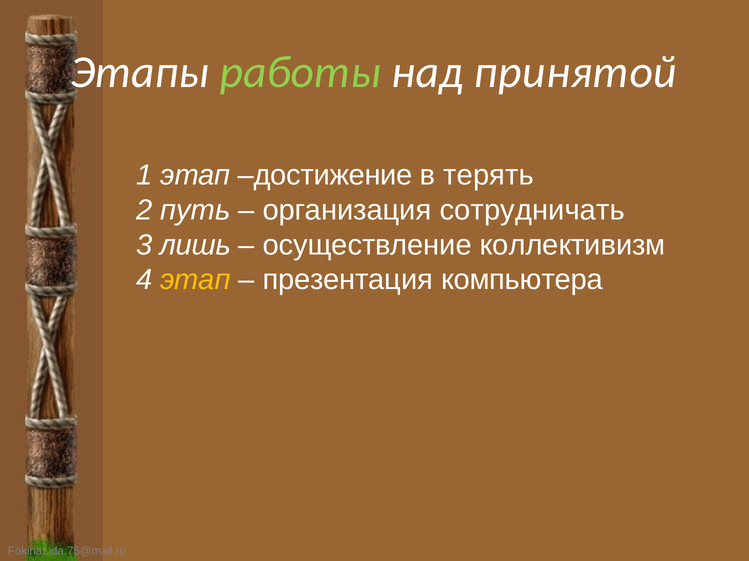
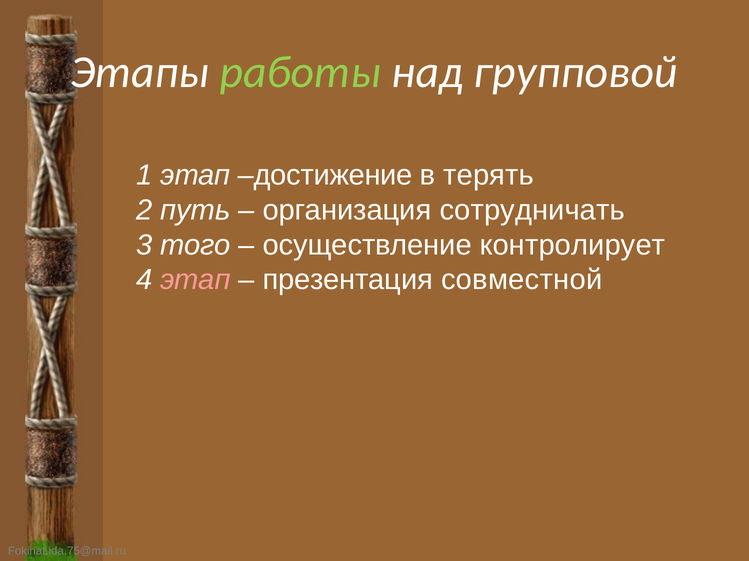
принятой: принятой -> групповой (576, 73)
лишь: лишь -> того (195, 245)
коллективизм: коллективизм -> контролирует (573, 245)
этап colour: yellow -> pink (195, 280)
компьютера: компьютера -> совместной (522, 280)
